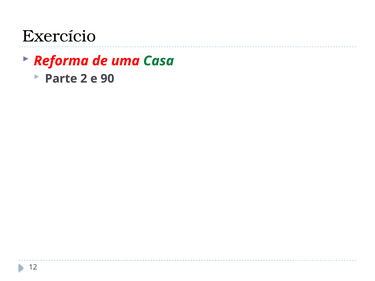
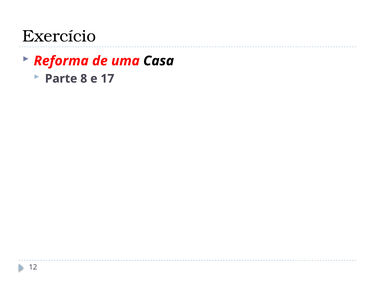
Casa colour: green -> black (159, 61)
2: 2 -> 8 (84, 79)
90: 90 -> 17 (107, 79)
